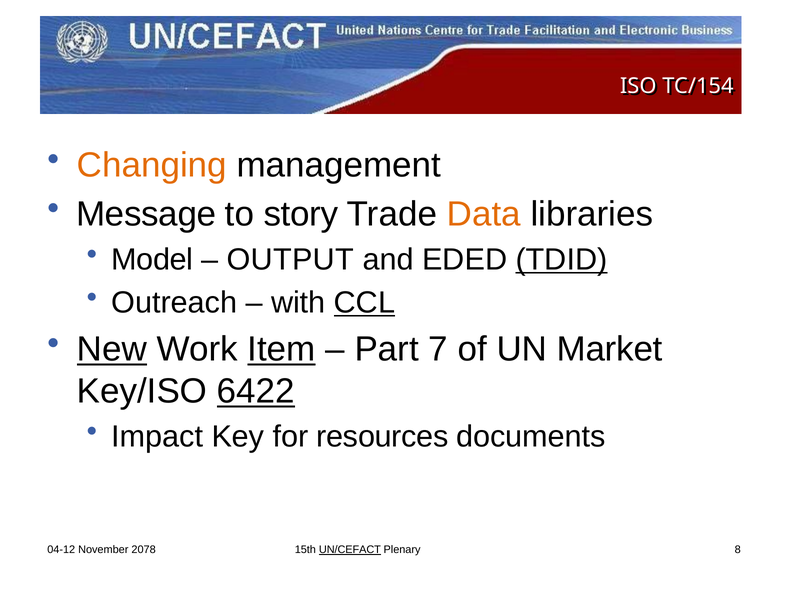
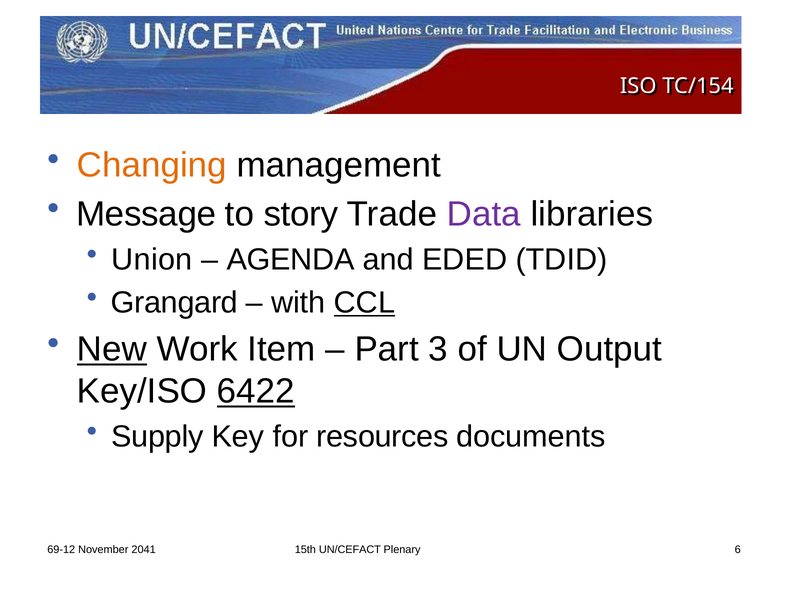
Data colour: orange -> purple (484, 214)
Model: Model -> Union (152, 260)
OUTPUT: OUTPUT -> AGENDA (291, 260)
TDID underline: present -> none (561, 260)
Outreach: Outreach -> Grangard (174, 303)
Item underline: present -> none (282, 349)
7: 7 -> 3 (438, 349)
Market: Market -> Output (610, 349)
Impact: Impact -> Supply (157, 437)
04-12: 04-12 -> 69-12 (61, 550)
2078: 2078 -> 2041 (144, 550)
UN/CEFACT underline: present -> none (350, 550)
8: 8 -> 6 (738, 550)
